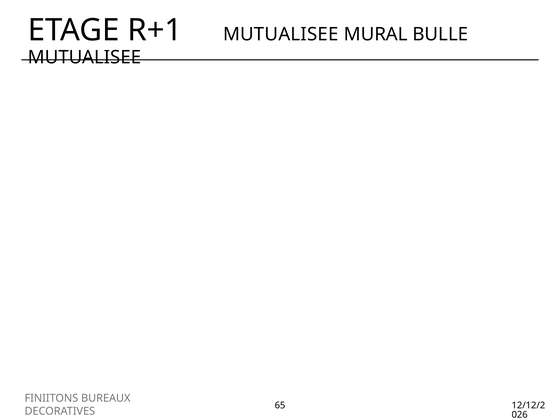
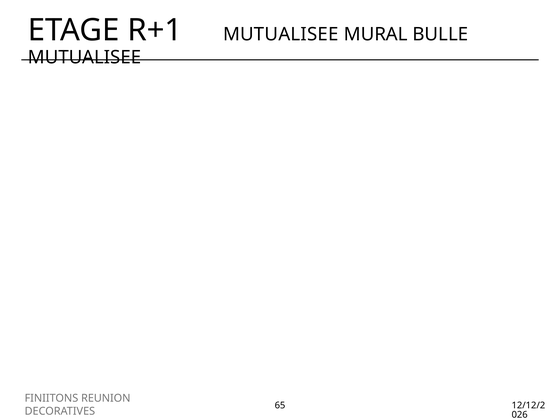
BUREAUX: BUREAUX -> REUNION (106, 398)
